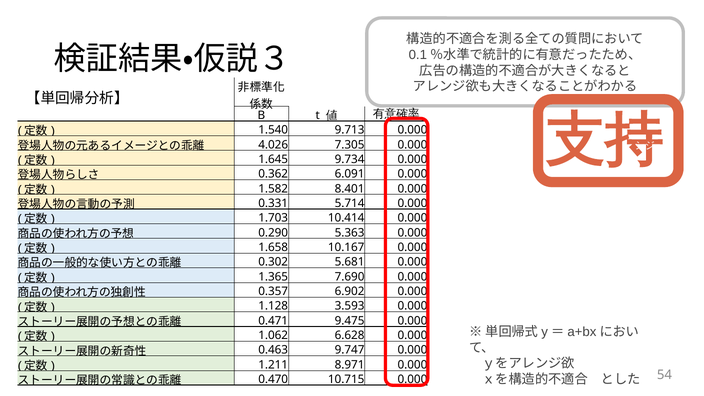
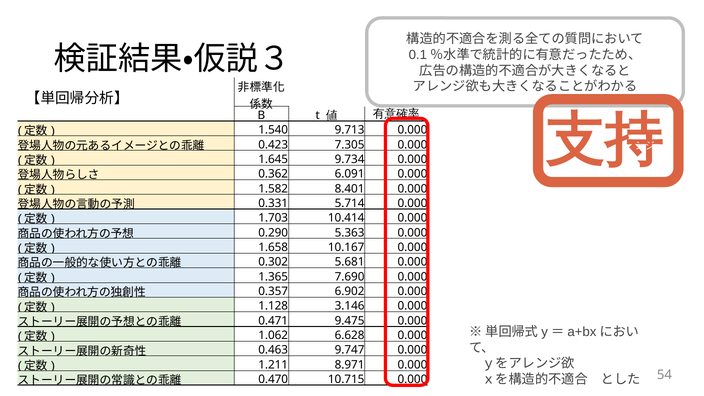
4.026: 4.026 -> 0.423 (273, 145)
3.593: 3.593 -> 3.146 (350, 306)
